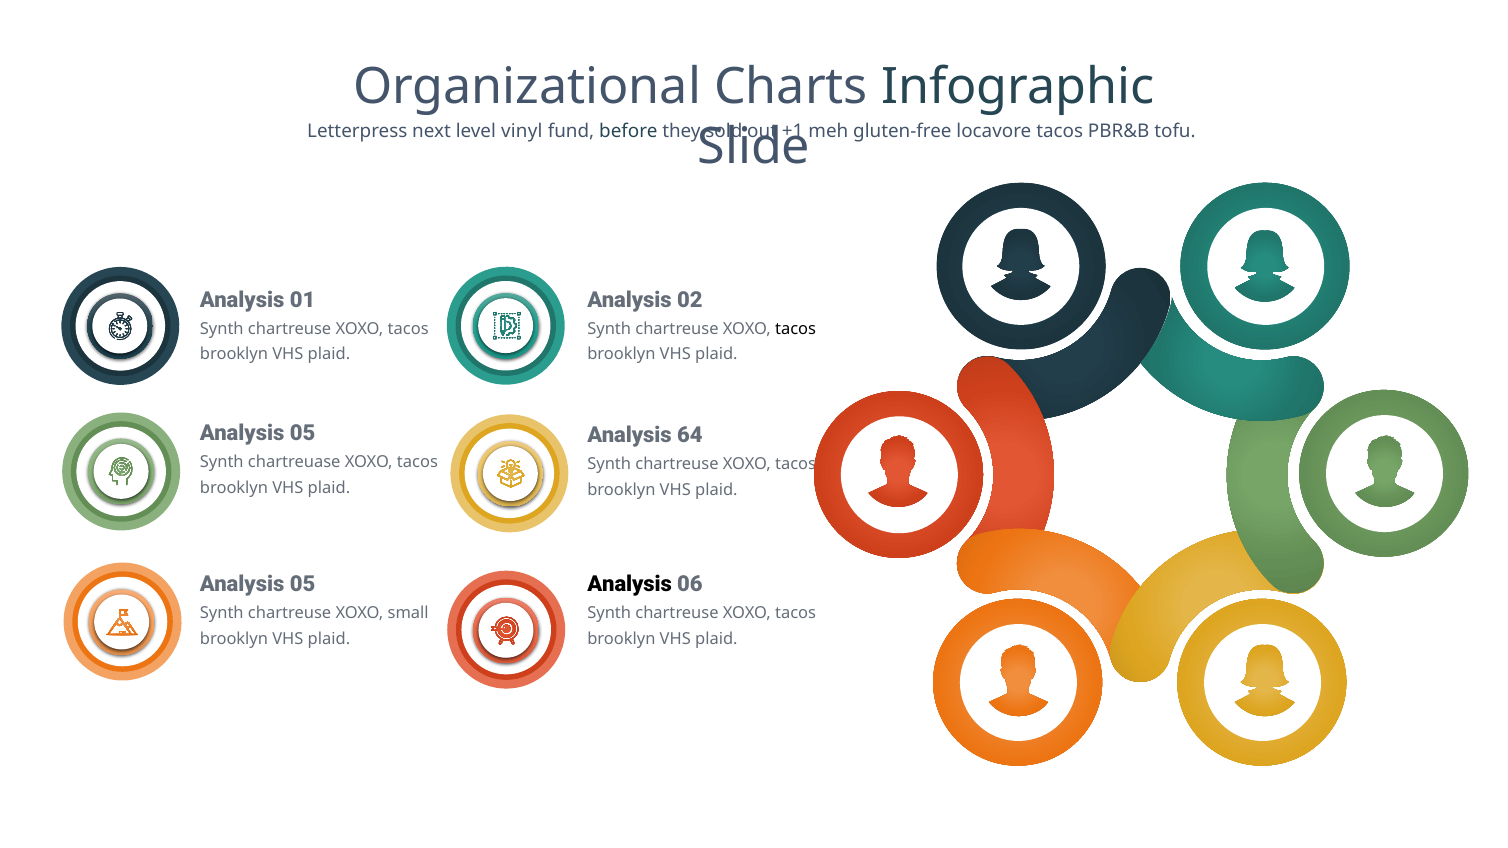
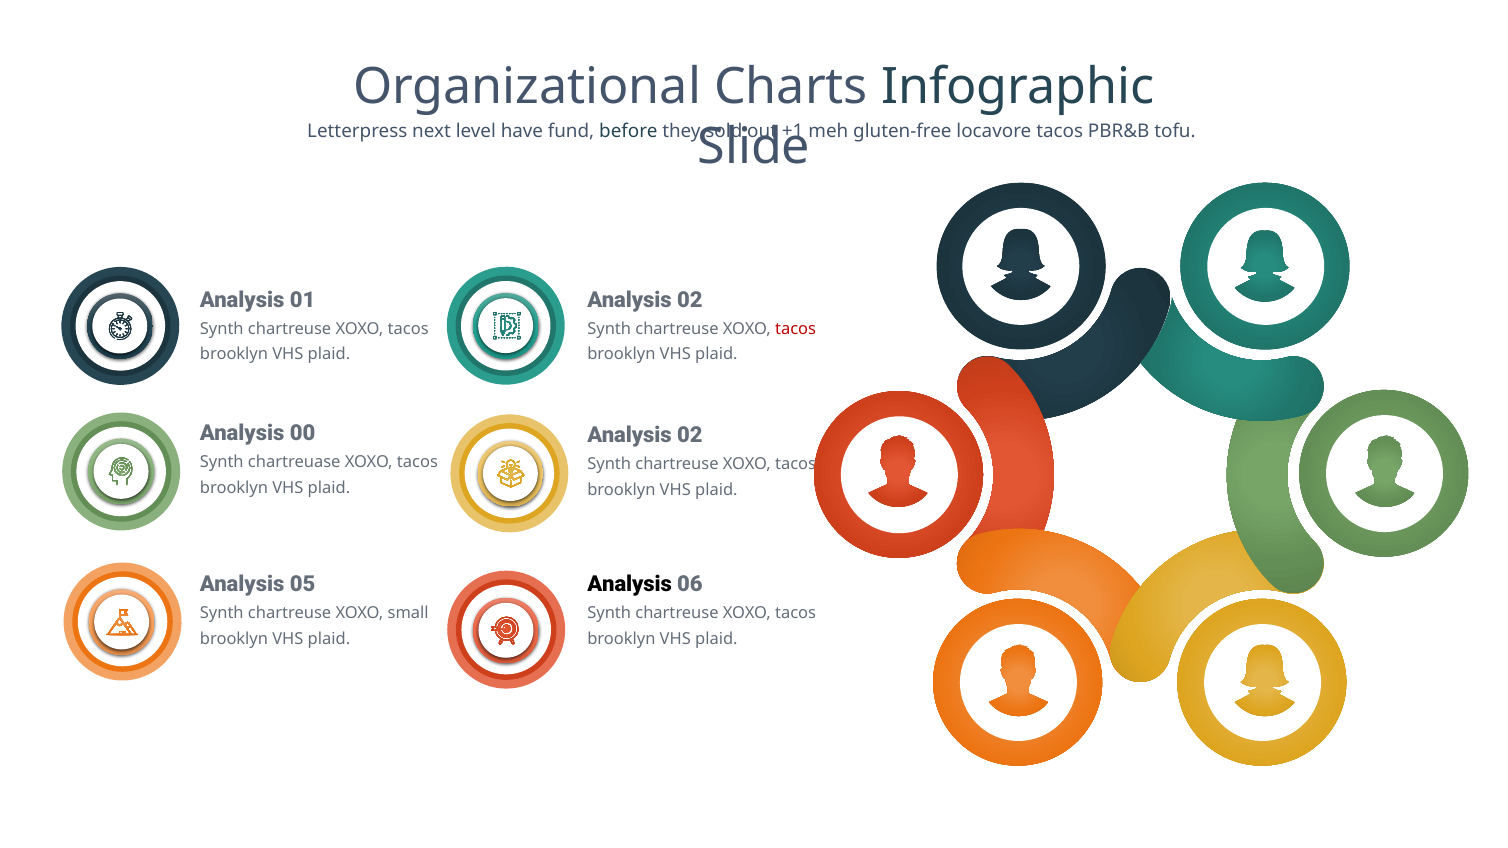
vinyl: vinyl -> have (522, 132)
tacos colour: black -> red (796, 329)
05: 05 -> 00 (303, 434)
64: 64 -> 02 (690, 435)
